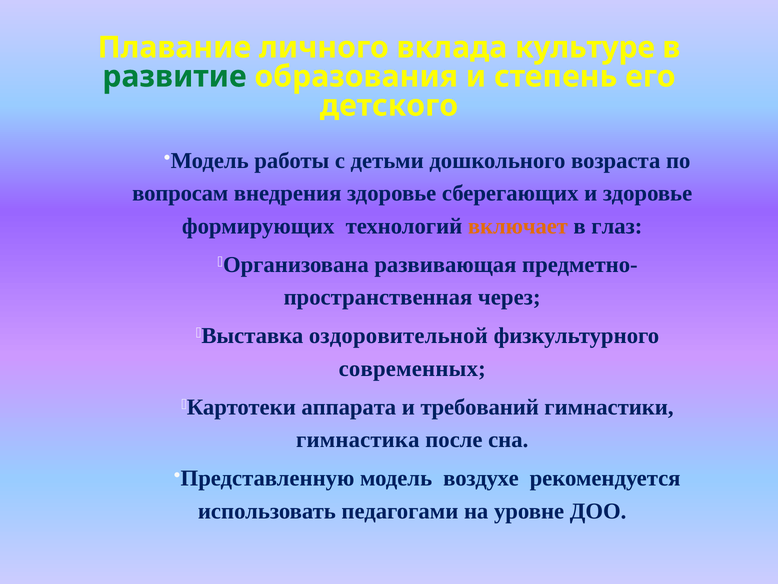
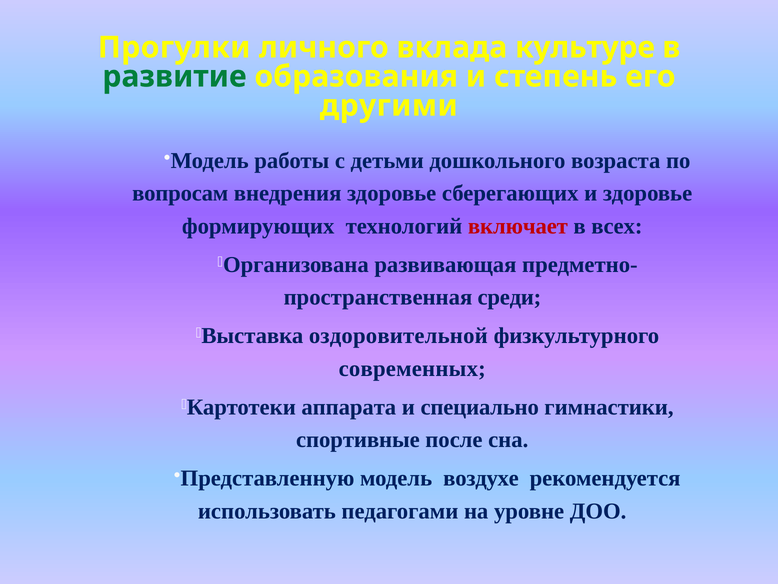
Плавание: Плавание -> Прогулки (174, 47)
детского: детского -> другими (389, 106)
включает colour: orange -> red (518, 226)
глаз: глаз -> всех (617, 226)
через: через -> среди (509, 297)
требований: требований -> специально (480, 407)
гимнастика: гимнастика -> спортивные (358, 439)
